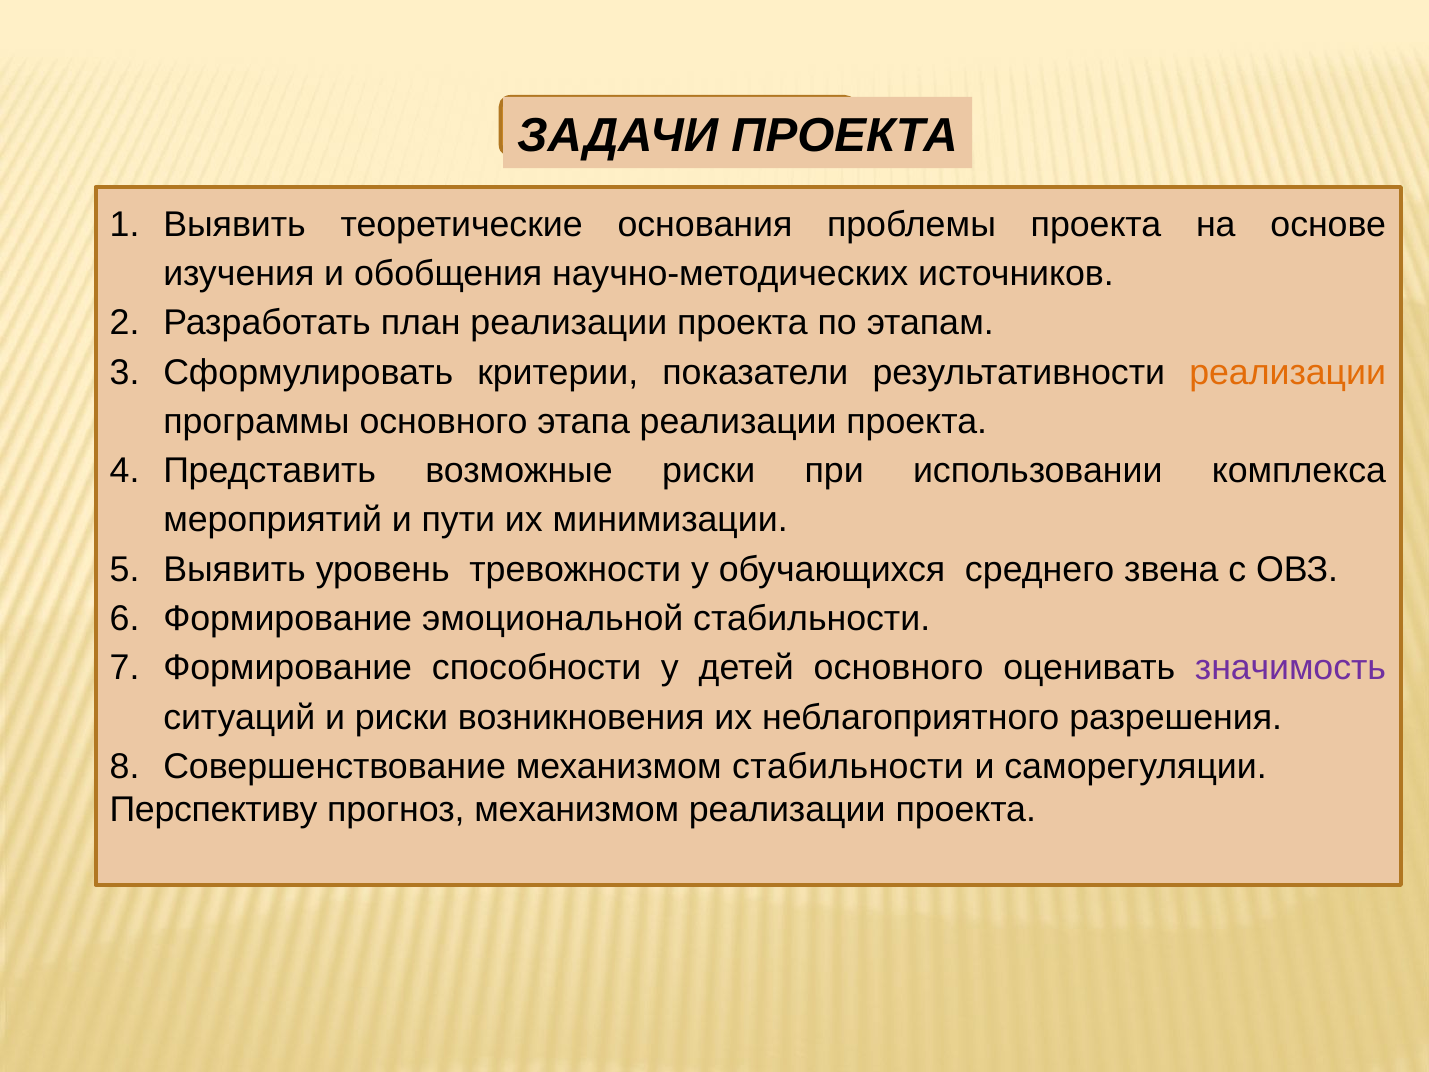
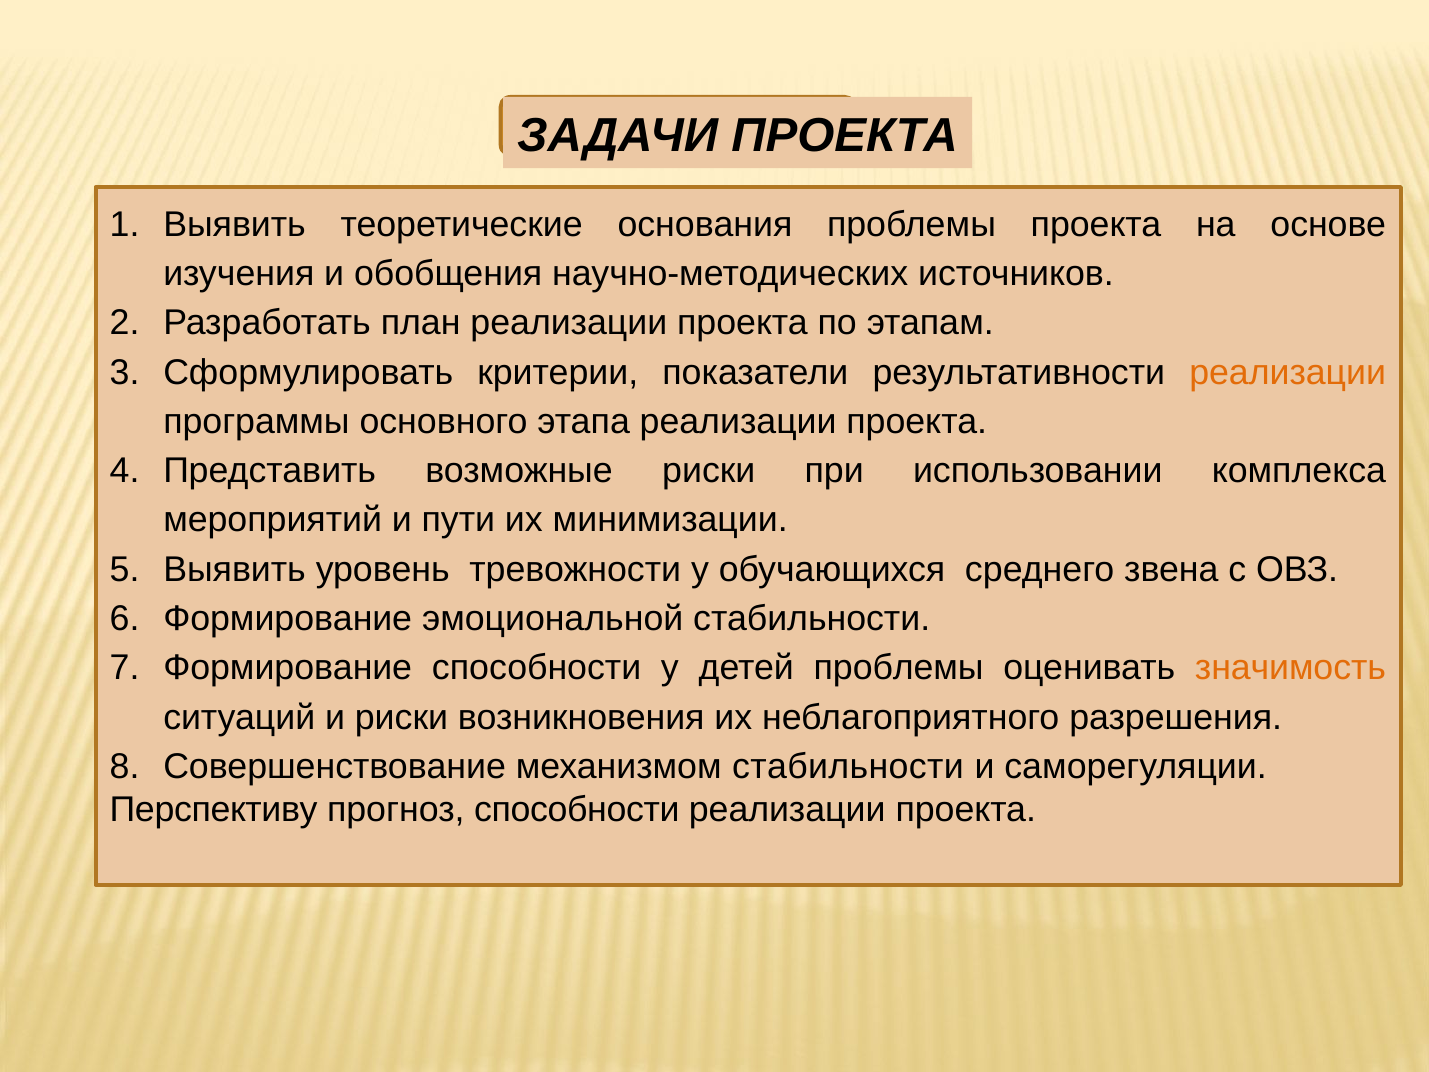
детей основного: основного -> проблемы (899, 668)
значимость colour: purple -> orange (1290, 668)
прогноз механизмом: механизмом -> способности (577, 809)
